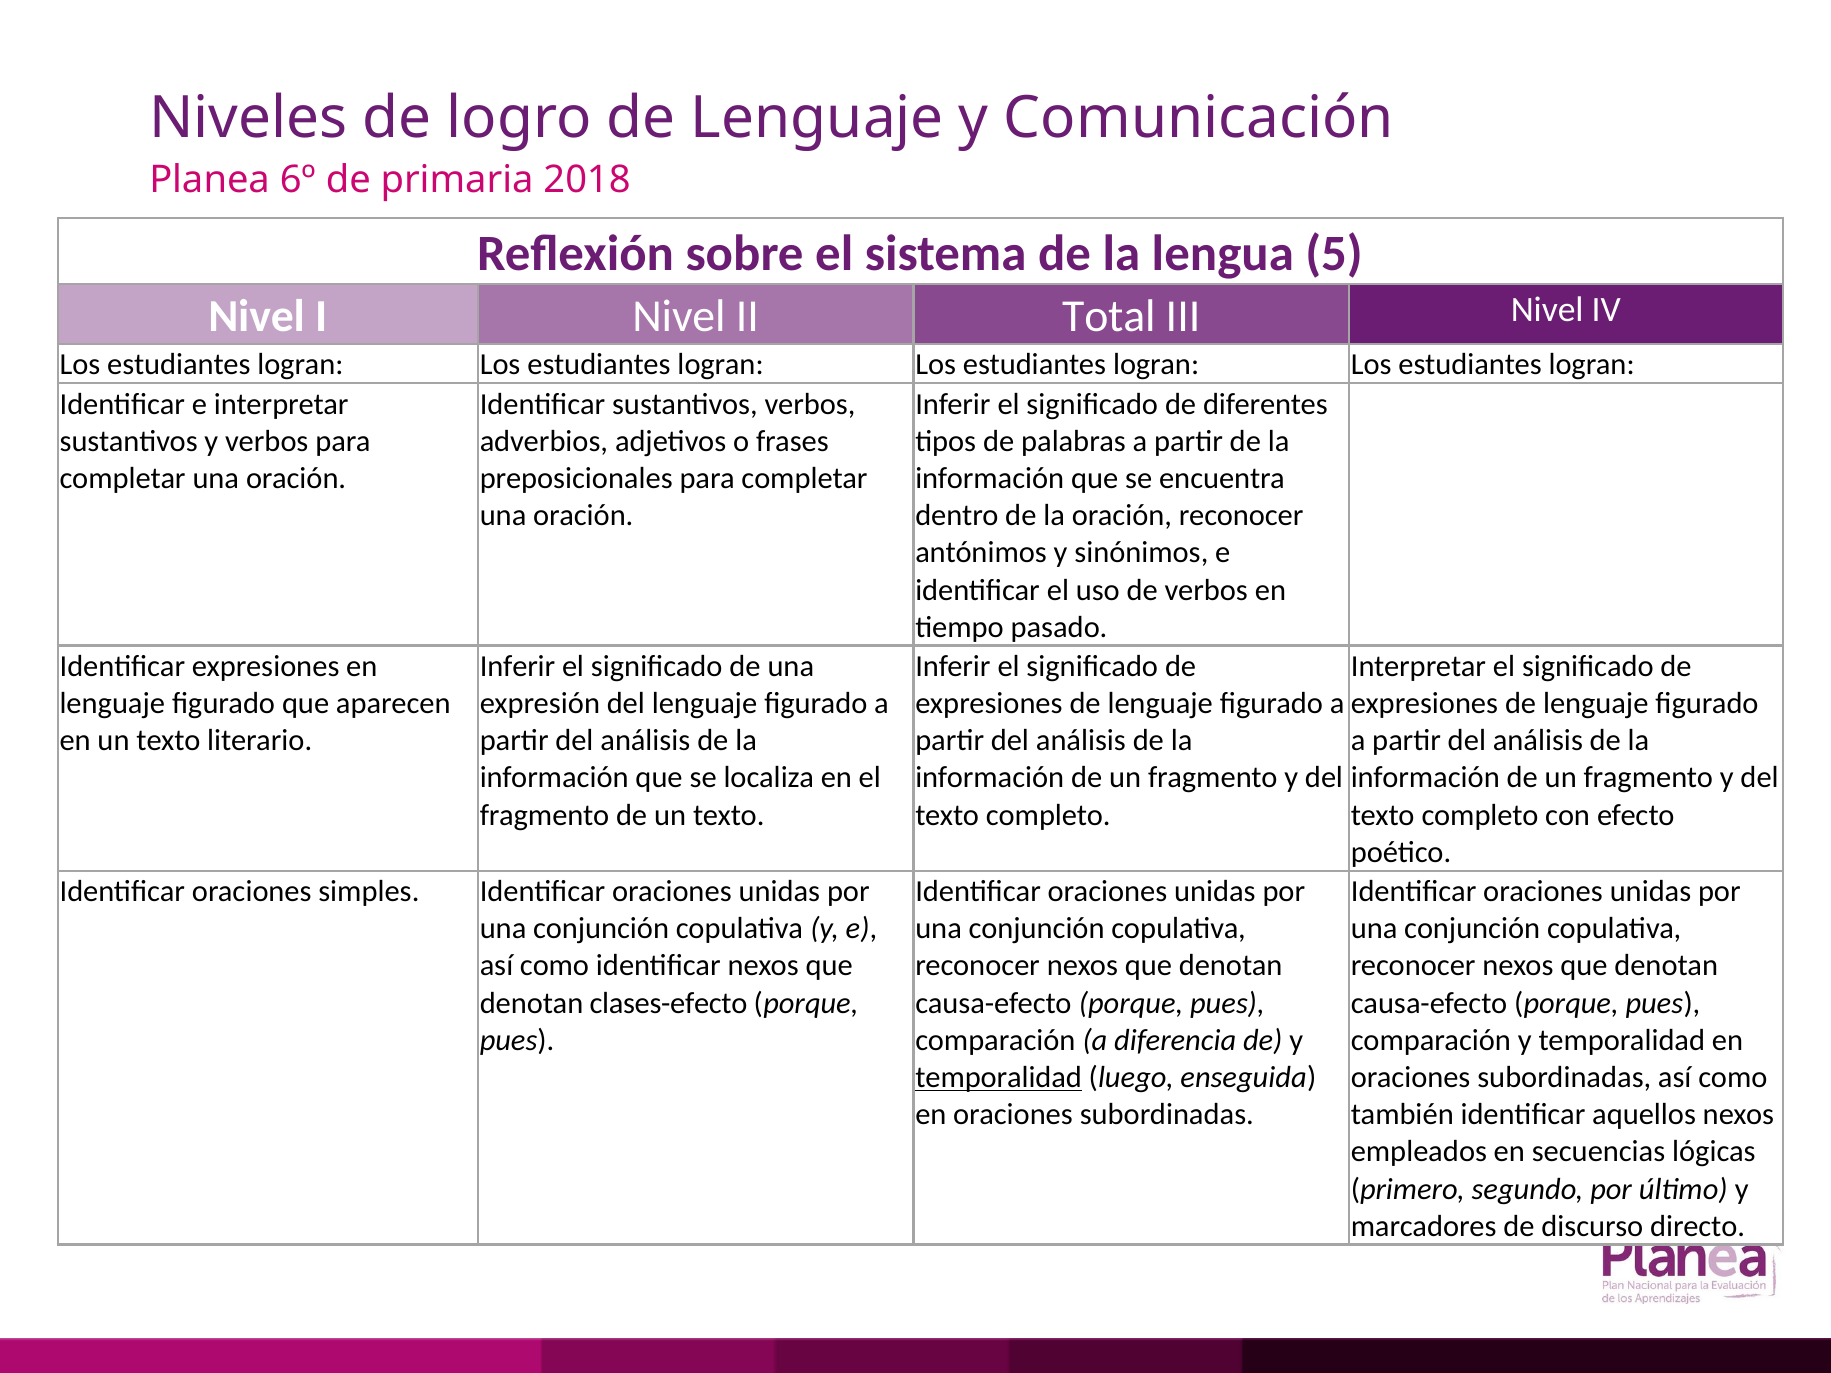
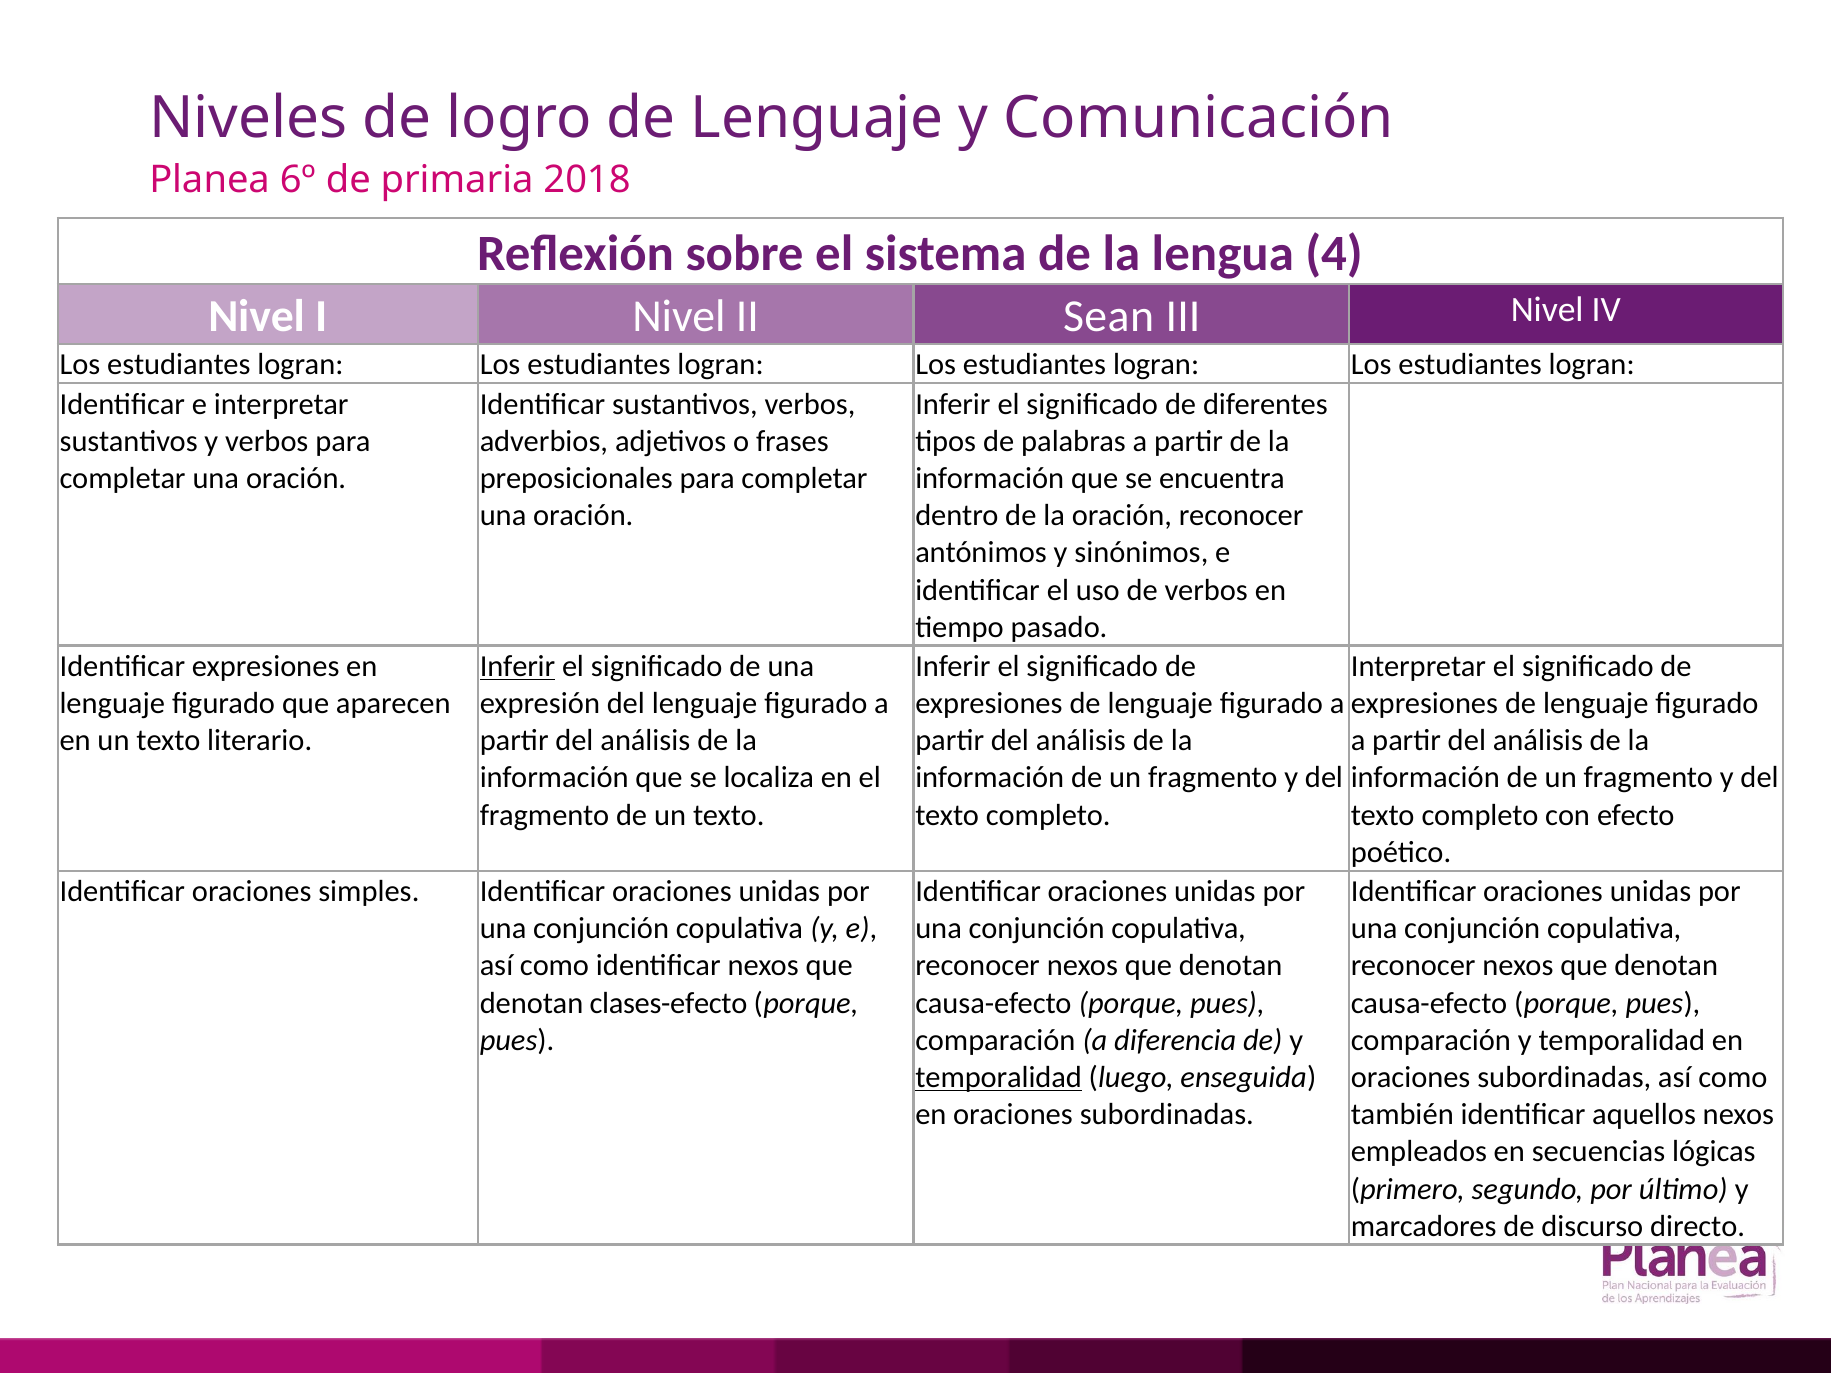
5: 5 -> 4 (1334, 254)
Total: Total -> Sean (1109, 317)
Inferir underline: none -> present (517, 666)
